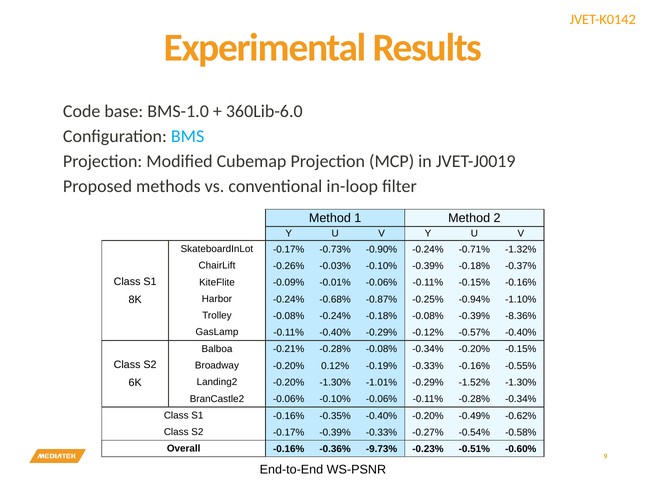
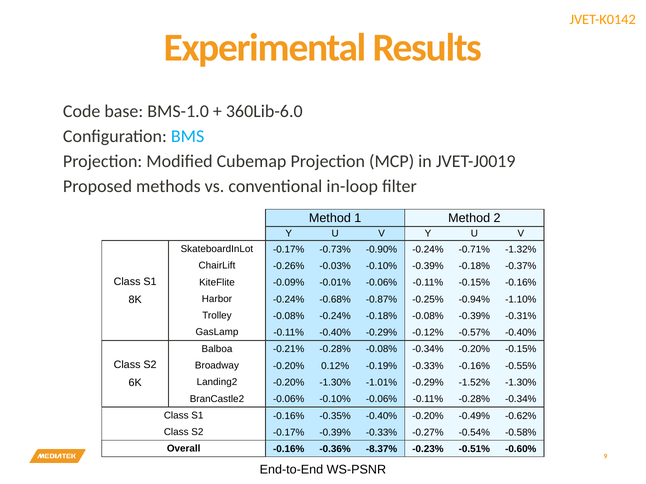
-8.36%: -8.36% -> -0.31% (521, 316)
-9.73%: -9.73% -> -8.37% (382, 450)
